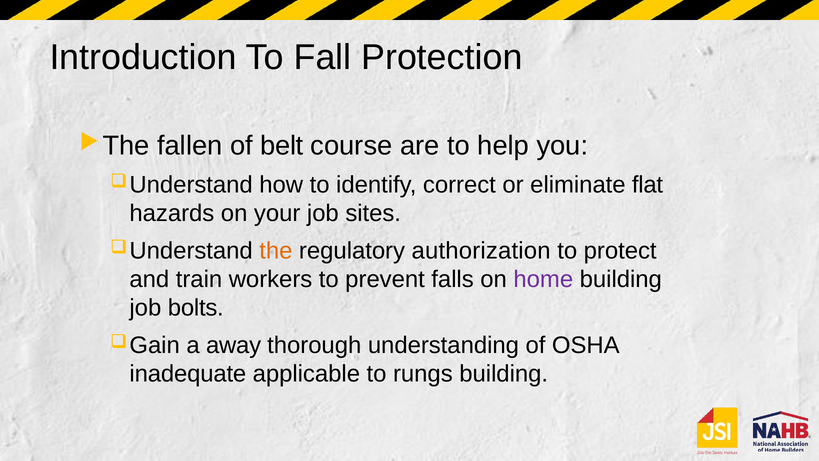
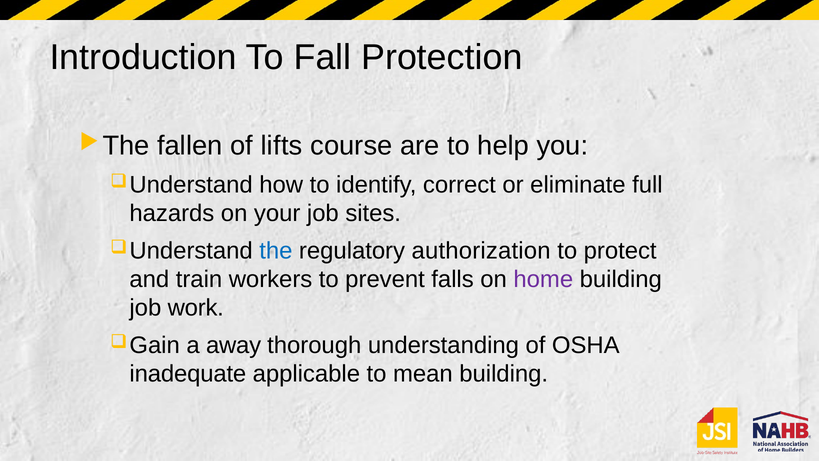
belt: belt -> lifts (282, 146)
flat: flat -> full (647, 185)
the colour: orange -> blue (276, 251)
bolts: bolts -> work (196, 308)
rungs: rungs -> mean (423, 374)
